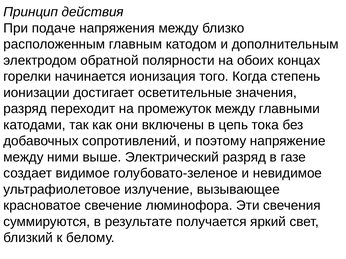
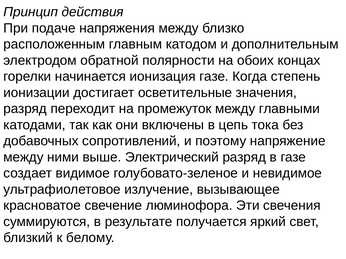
ионизация того: того -> газе (214, 77)
